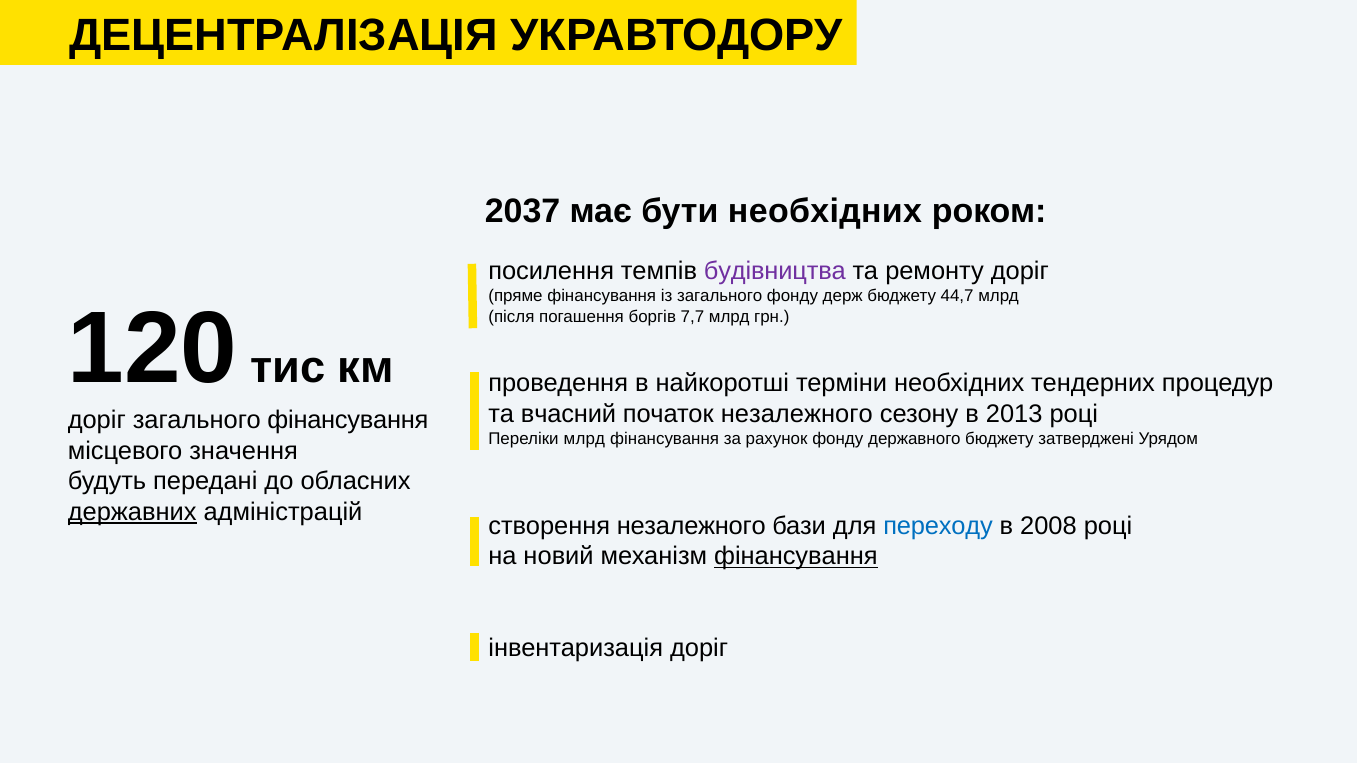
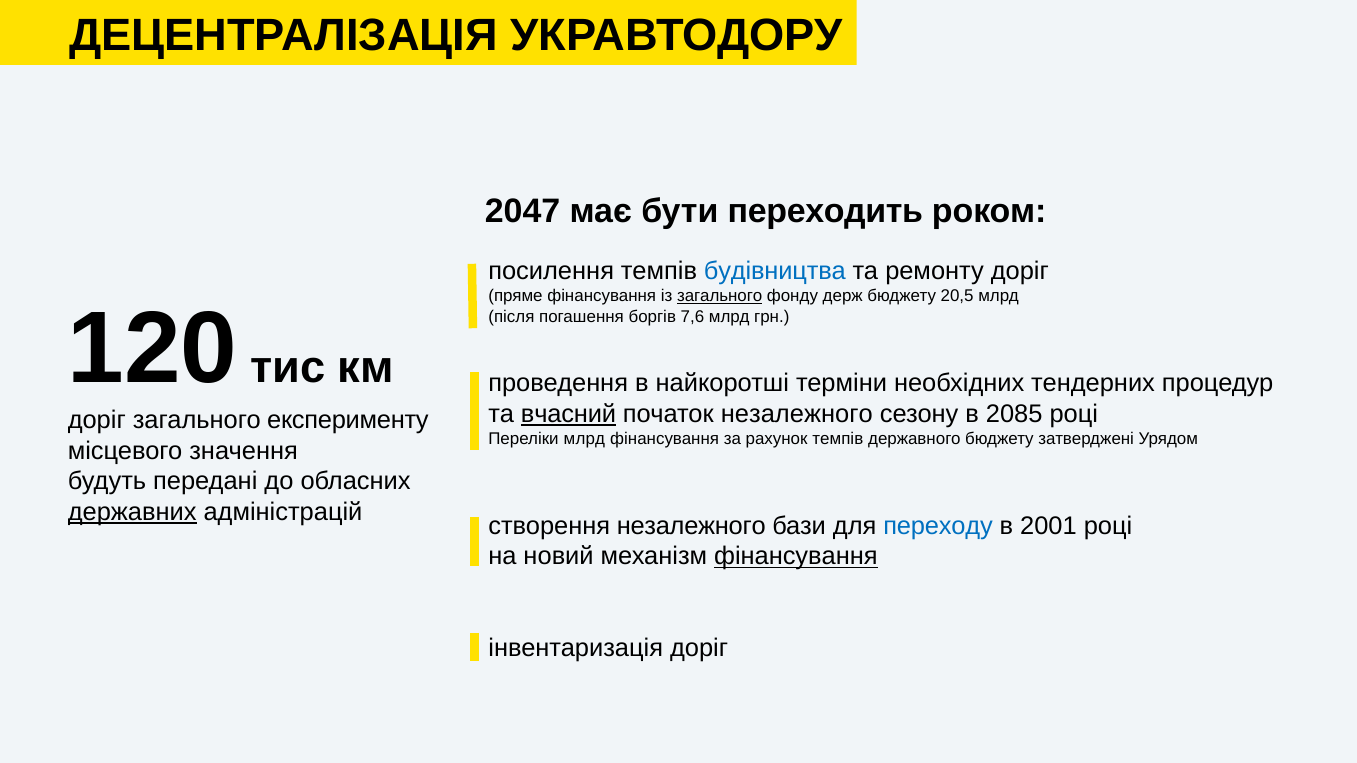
2037: 2037 -> 2047 (523, 212)
бути необхідних: необхідних -> переходить (825, 212)
будівництва colour: purple -> blue (775, 272)
загального underline: none -> present (720, 296)
44,7: 44,7 -> 20,5 (957, 296)
7,7: 7,7 -> 7,6 (692, 317)
вчасний underline: none -> present (569, 414)
2013: 2013 -> 2085 (1014, 414)
загального фінансування: фінансування -> експерименту (348, 420)
рахунок фонду: фонду -> темпів (838, 439)
2008: 2008 -> 2001 (1048, 526)
